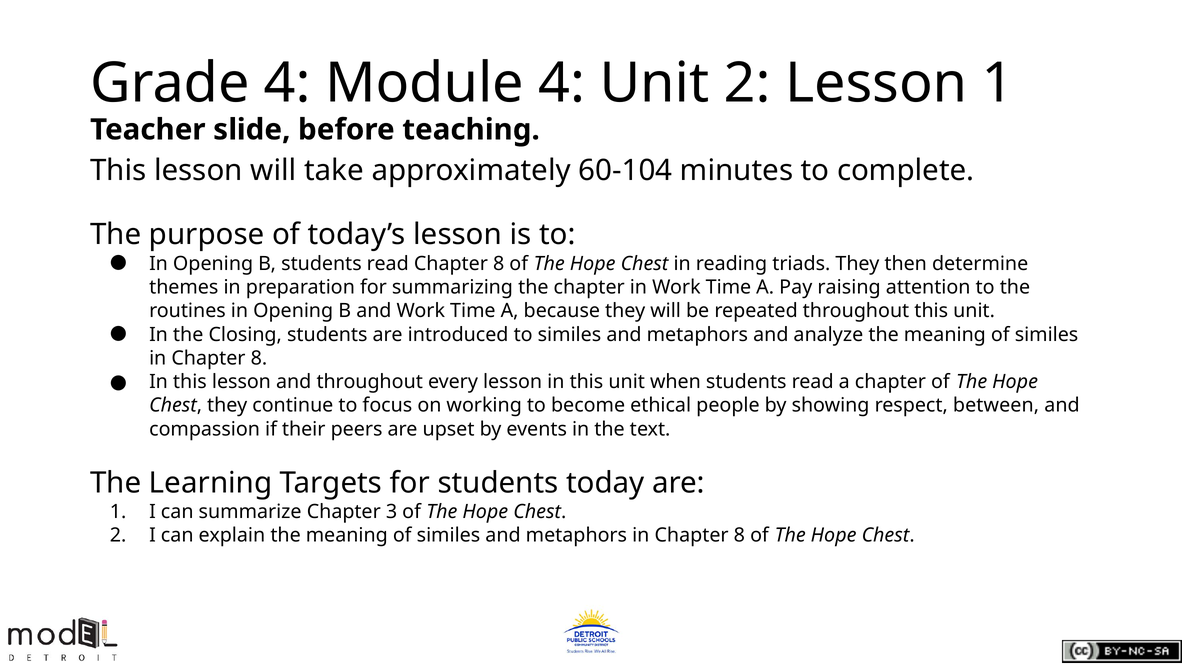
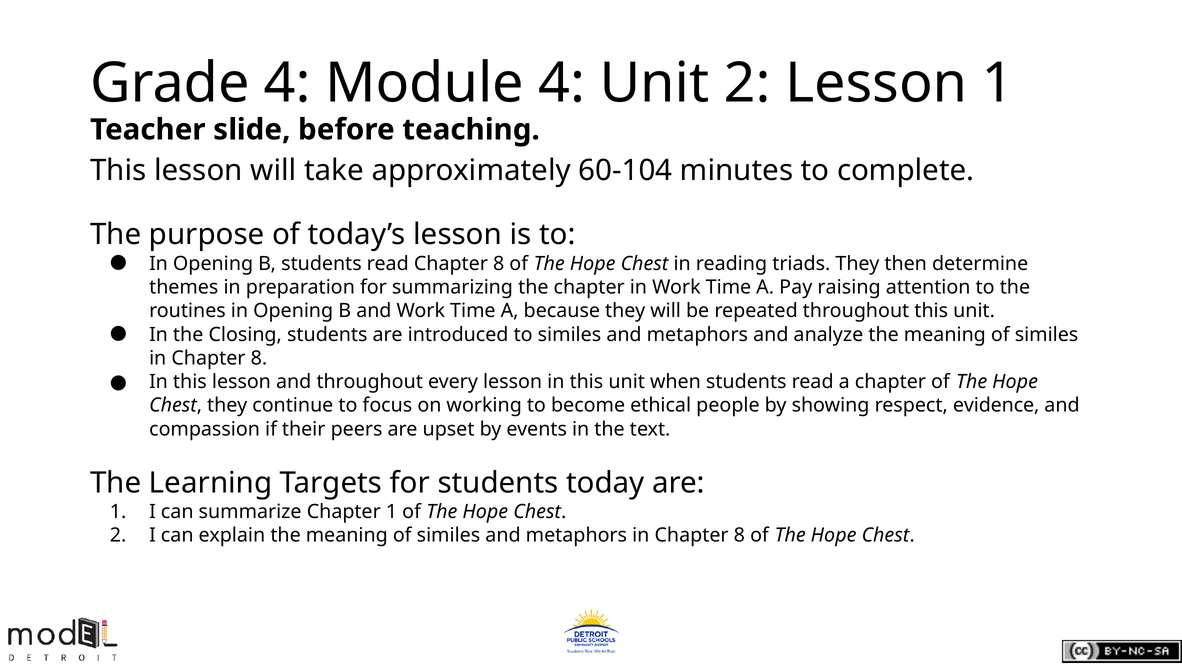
between: between -> evidence (996, 405)
Chapter 3: 3 -> 1 (392, 512)
